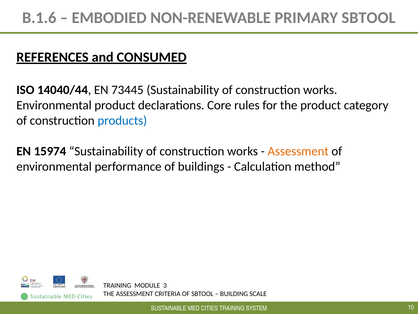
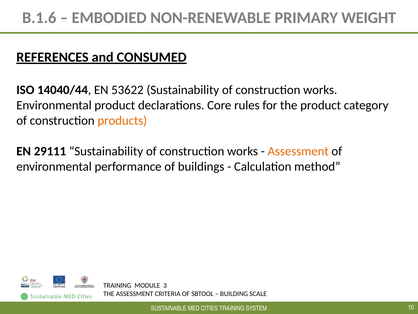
PRIMARY SBTOOL: SBTOOL -> WEIGHT (369, 18)
73445: 73445 -> 53622 (127, 90)
products colour: blue -> orange (122, 120)
15974: 15974 -> 29111 (50, 151)
